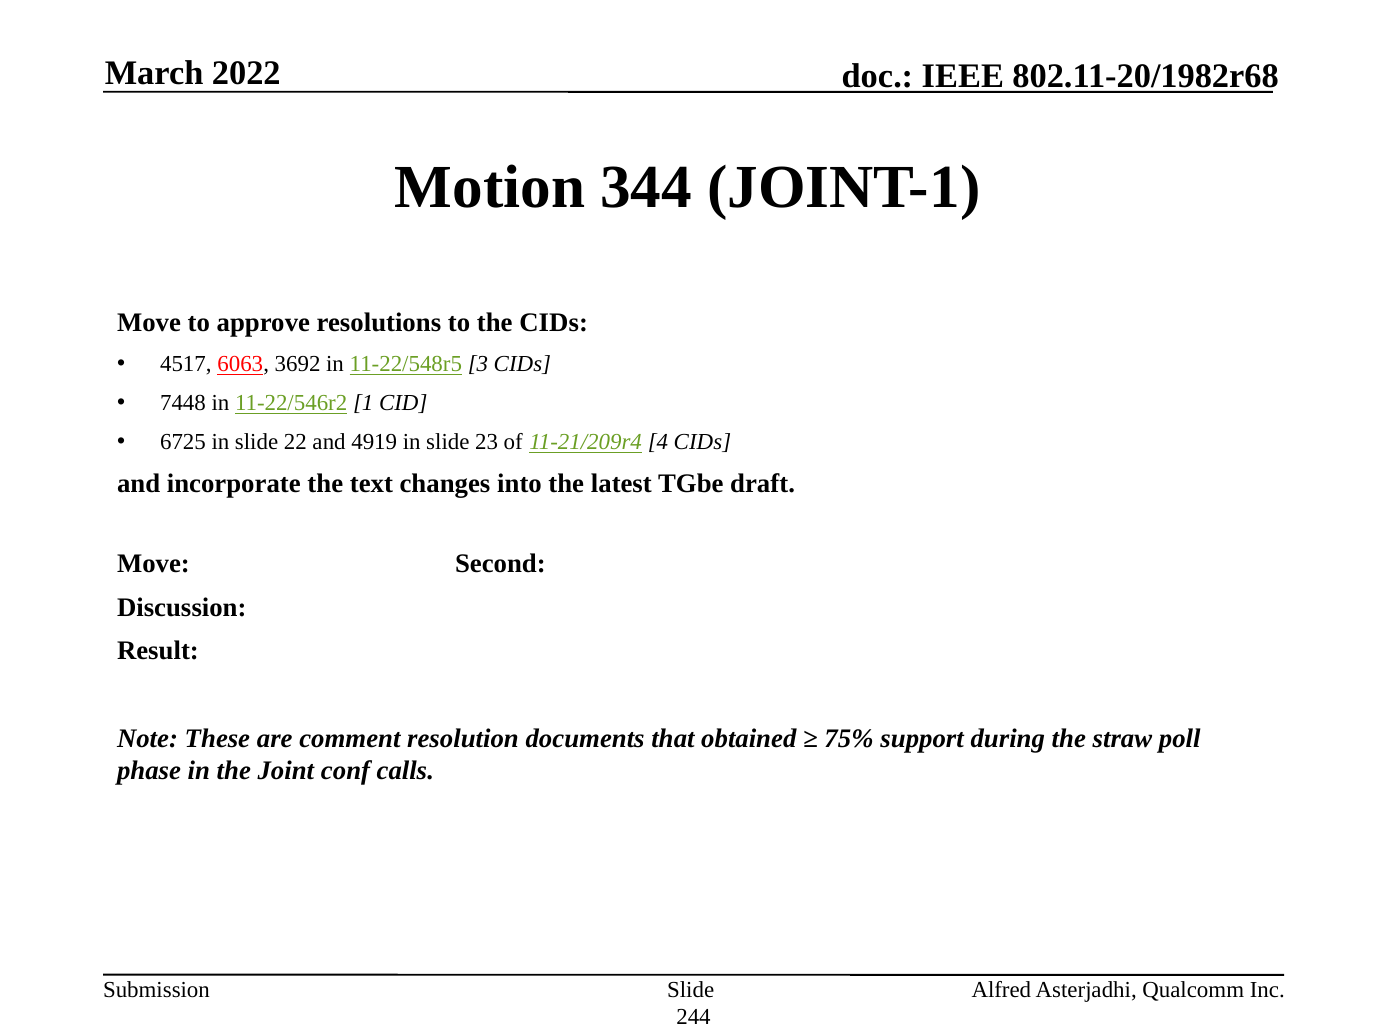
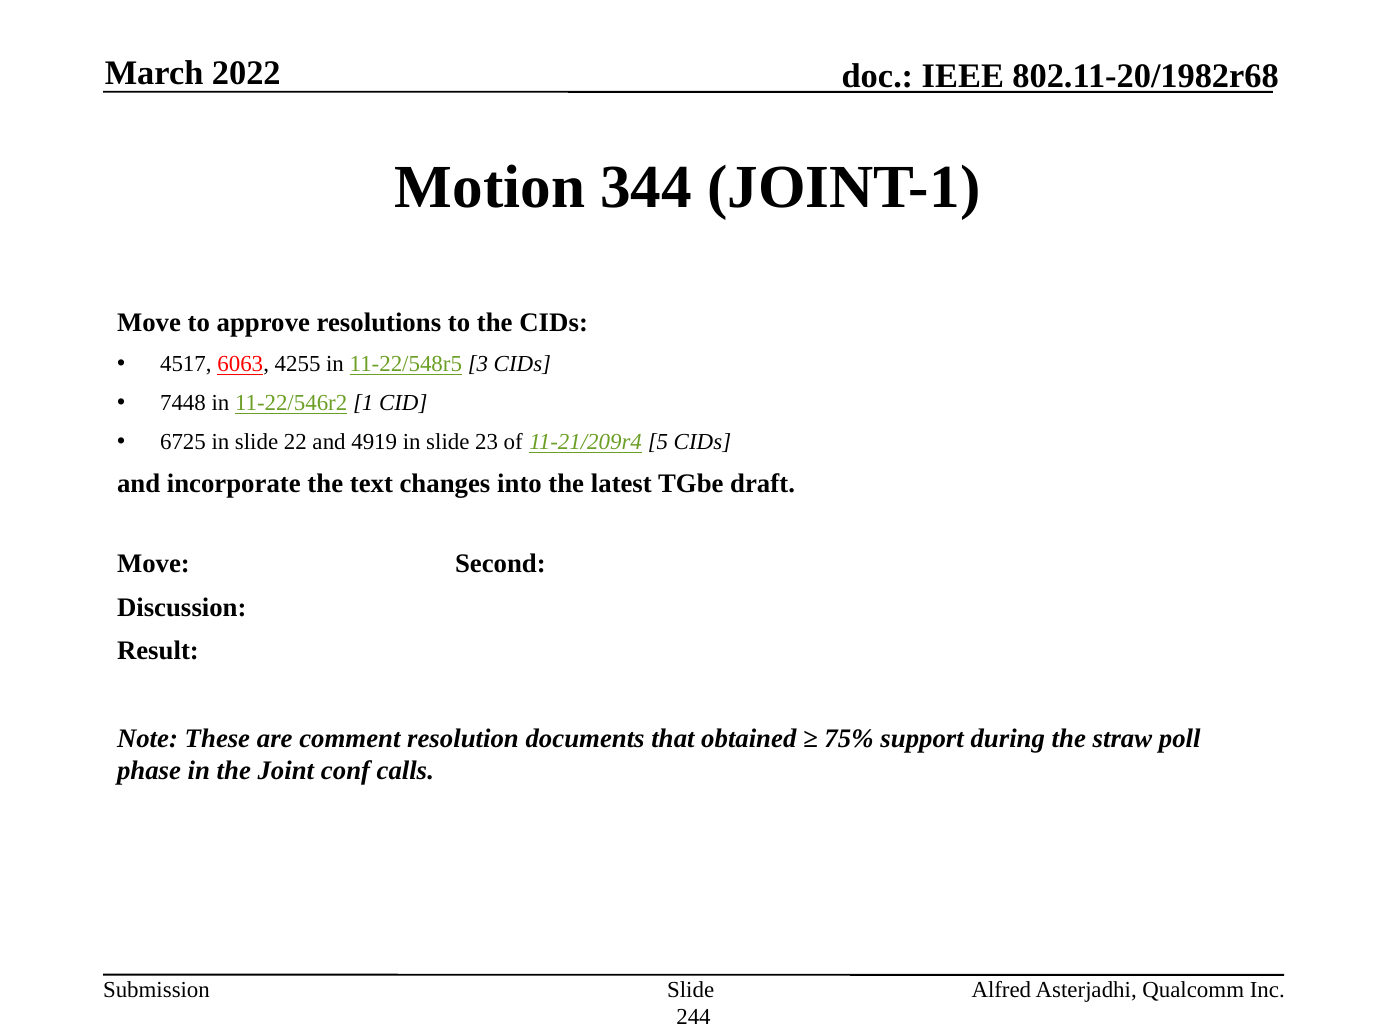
3692: 3692 -> 4255 (298, 364)
4: 4 -> 5 (658, 442)
